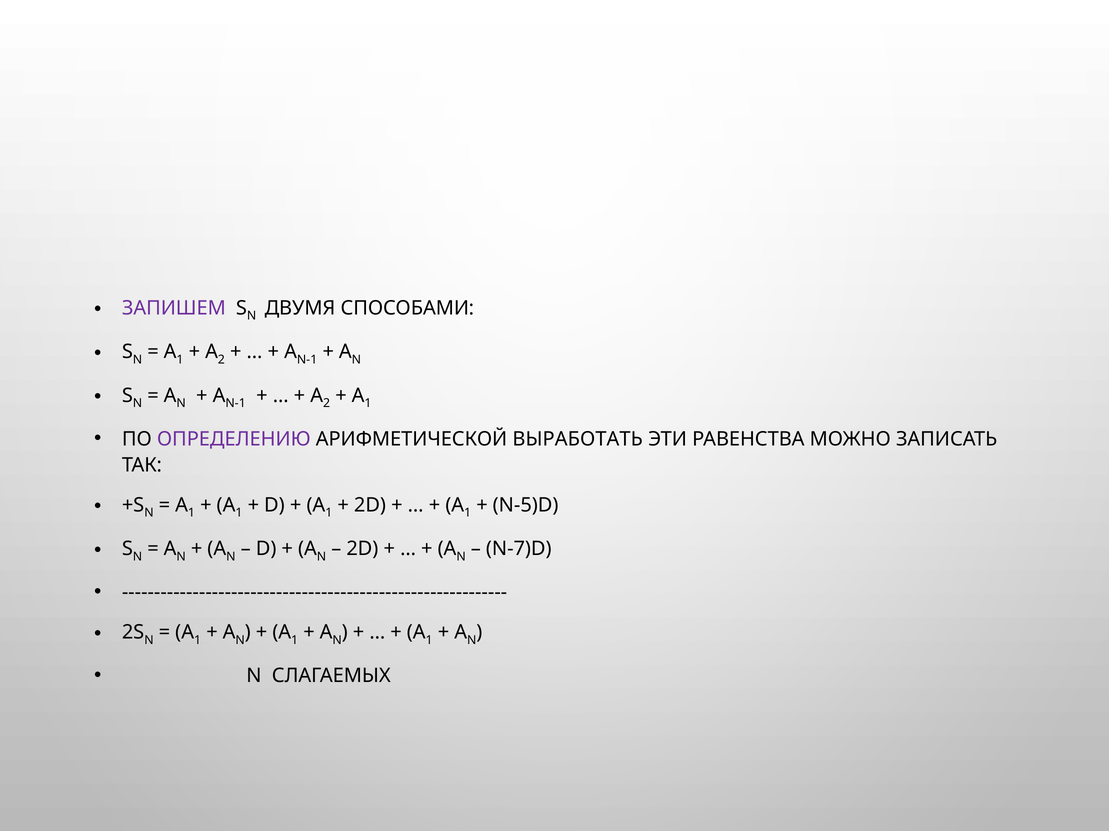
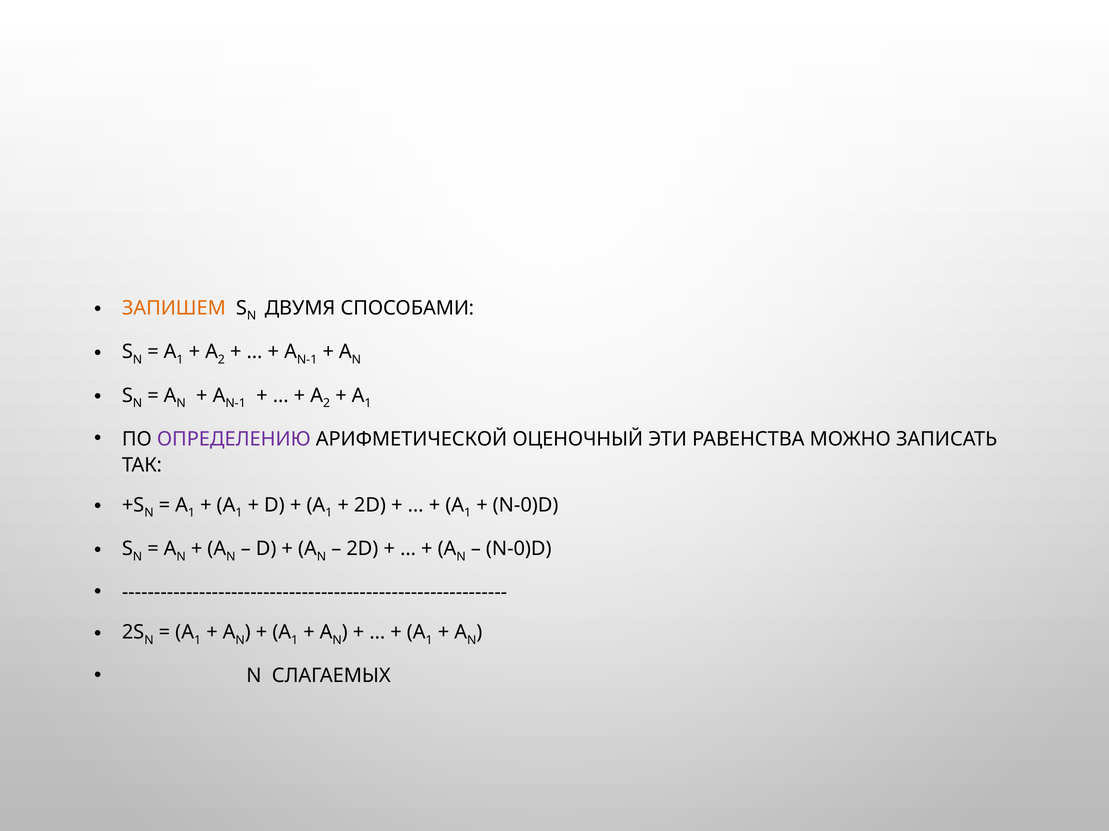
ЗАПИШЕМ colour: purple -> orange (174, 308)
ВЫРАБОТАТЬ: ВЫРАБОТАТЬ -> ОЦЕНОЧНЫЙ (578, 439)
N-5)D: N-5)D -> N-0)D (526, 505)
N-7)D: N-7)D -> N-0)D (519, 549)
